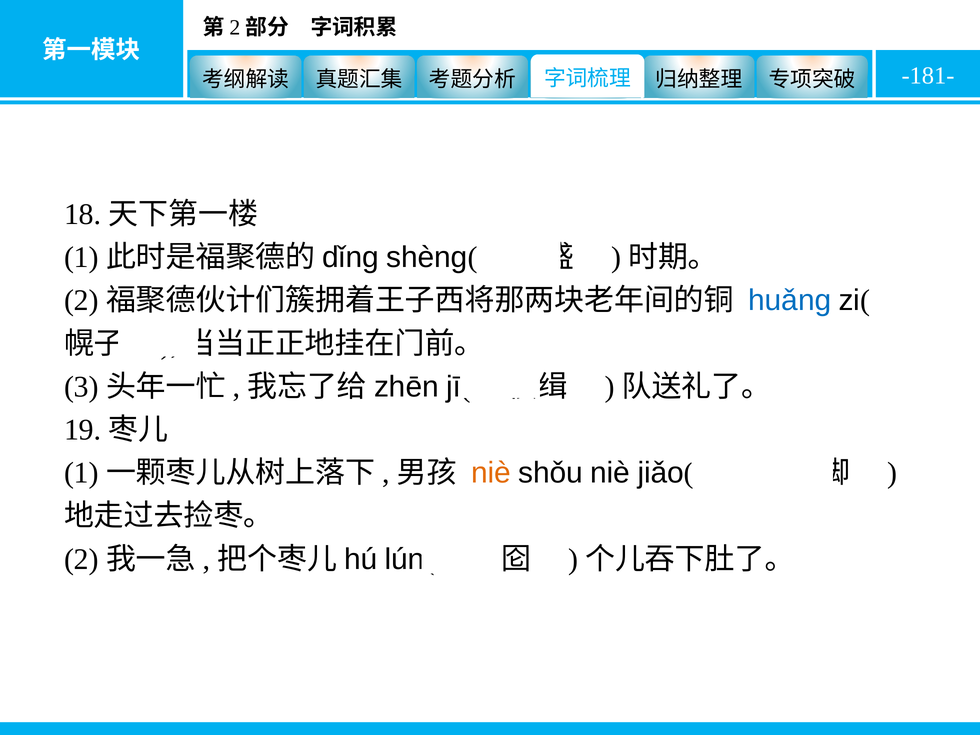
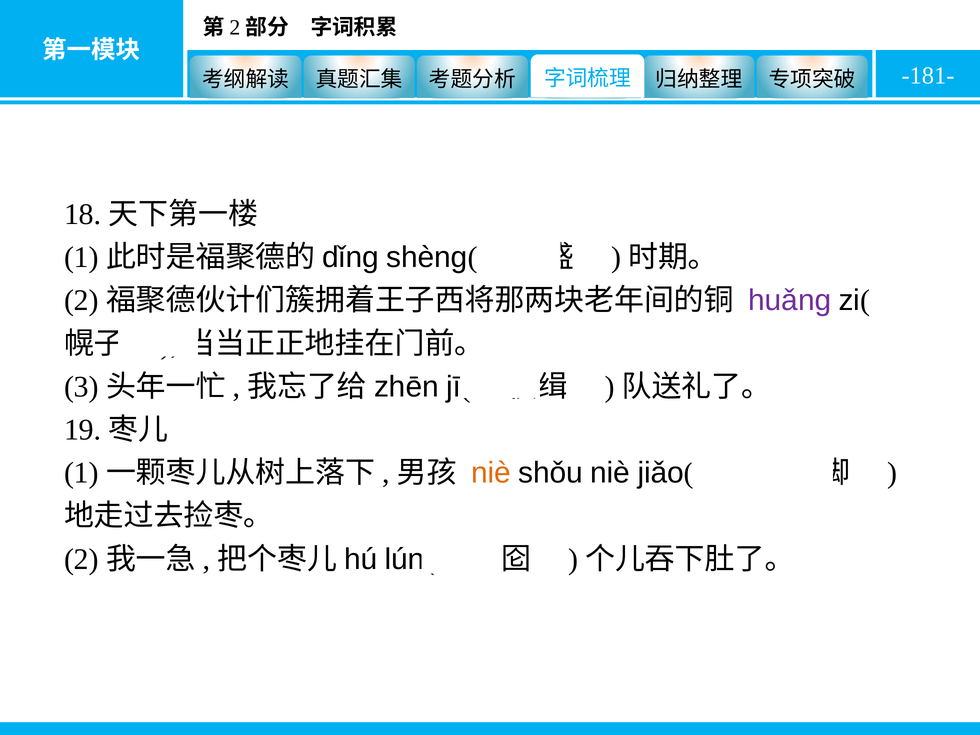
huǎng colour: blue -> purple (790, 301)
